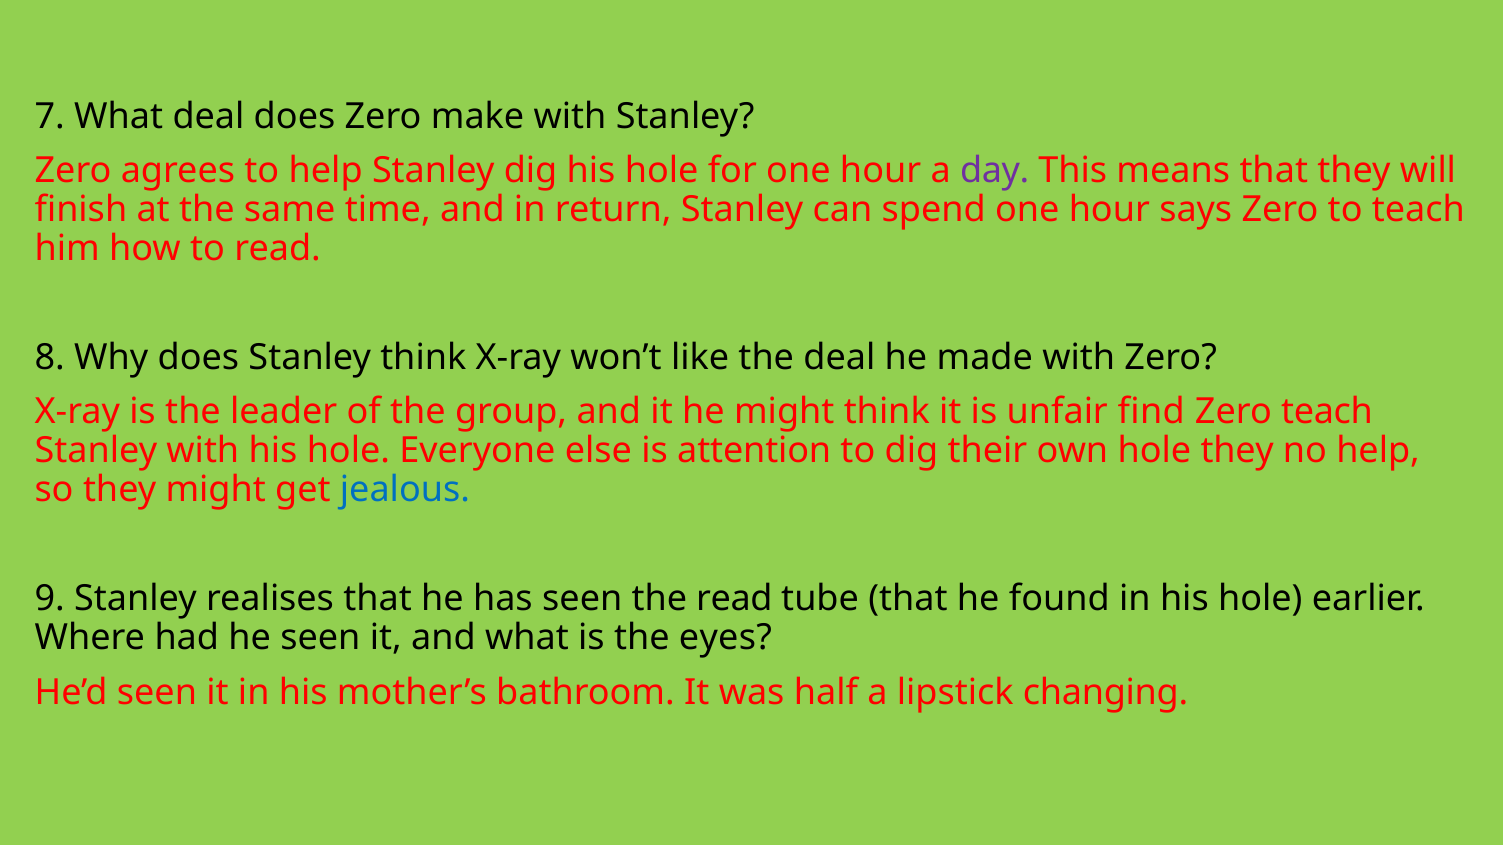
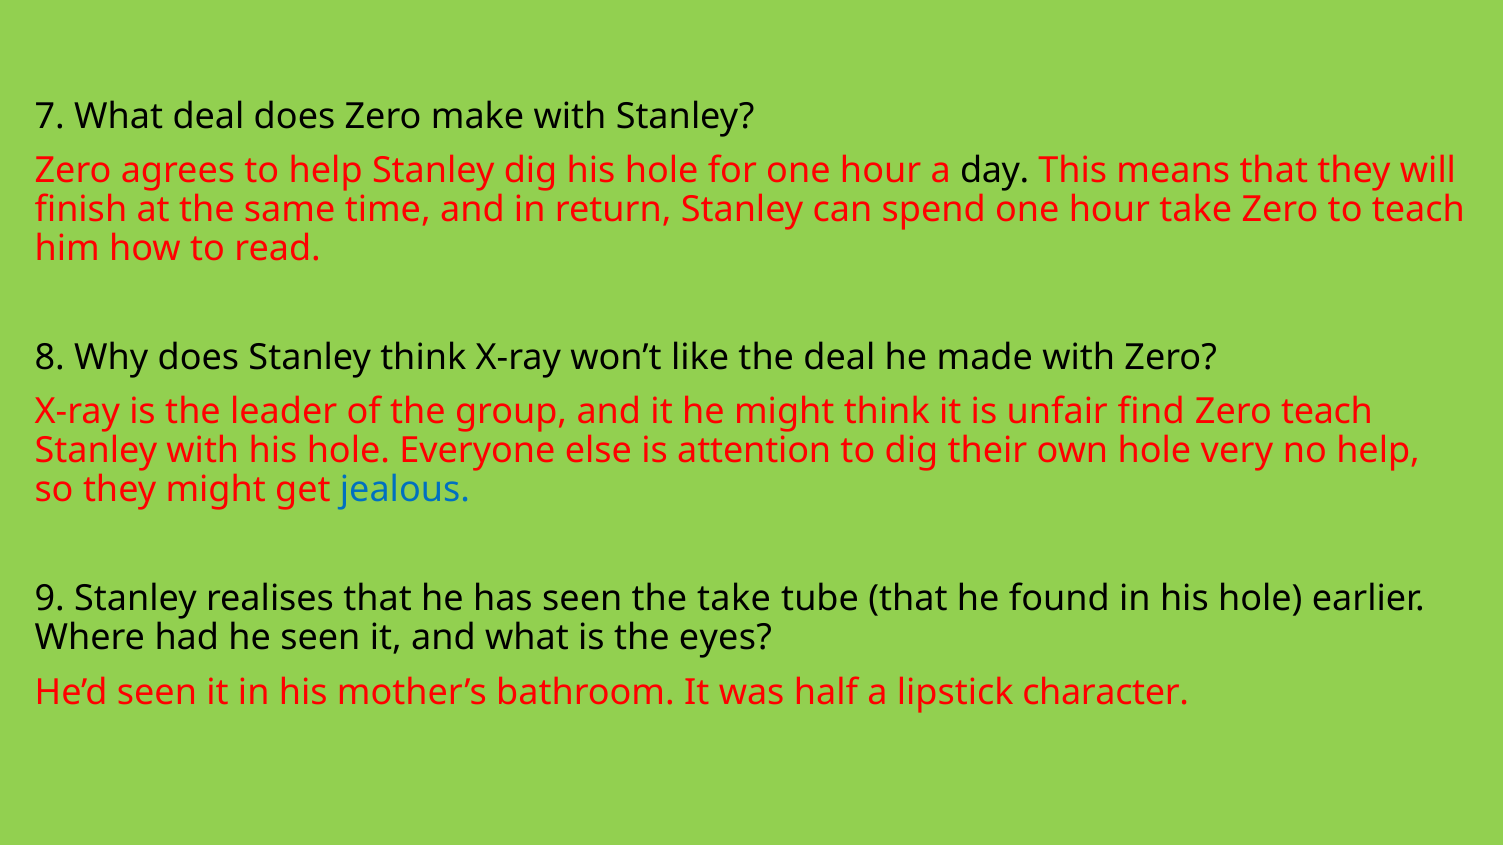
day colour: purple -> black (995, 171)
hour says: says -> take (1196, 210)
hole they: they -> very (1237, 451)
the read: read -> take (734, 599)
changing: changing -> character (1106, 693)
